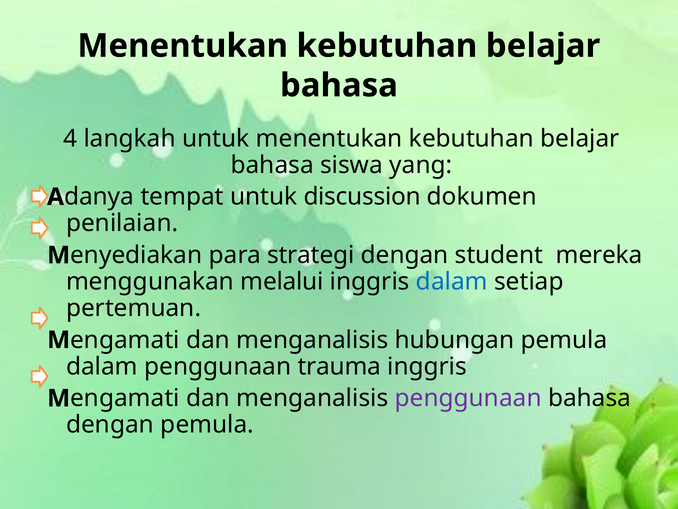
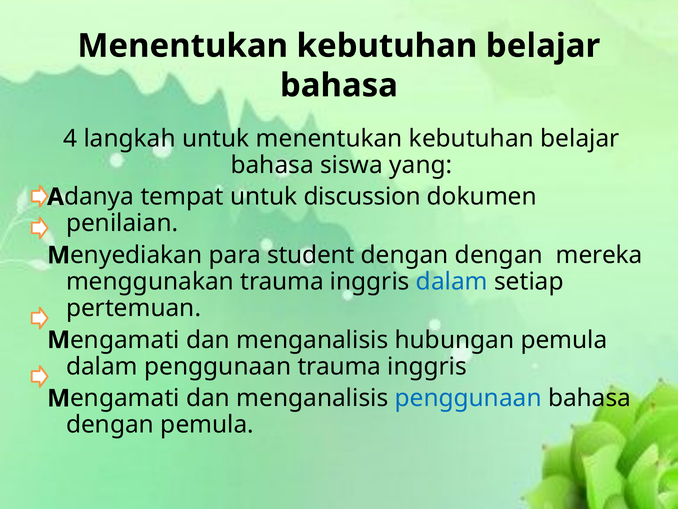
strategi: strategi -> student (311, 255)
dengan student: student -> dengan (499, 255)
menggunakan melalui: melalui -> trauma (282, 281)
penggunaan colour: purple -> blue (468, 398)
